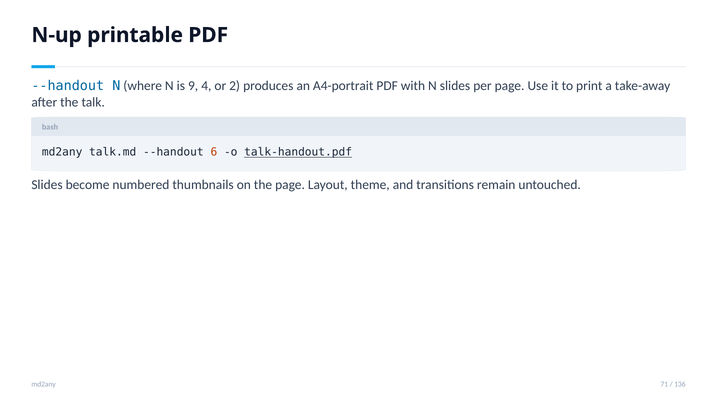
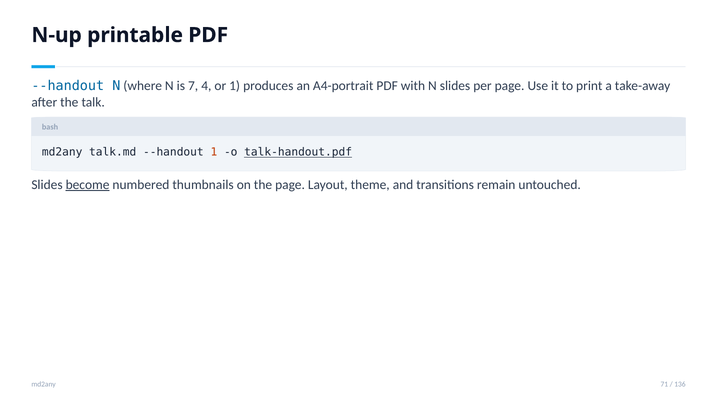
9: 9 -> 7 (193, 86)
or 2: 2 -> 1 (235, 86)
--handout 6: 6 -> 1 (214, 152)
become underline: none -> present (88, 185)
